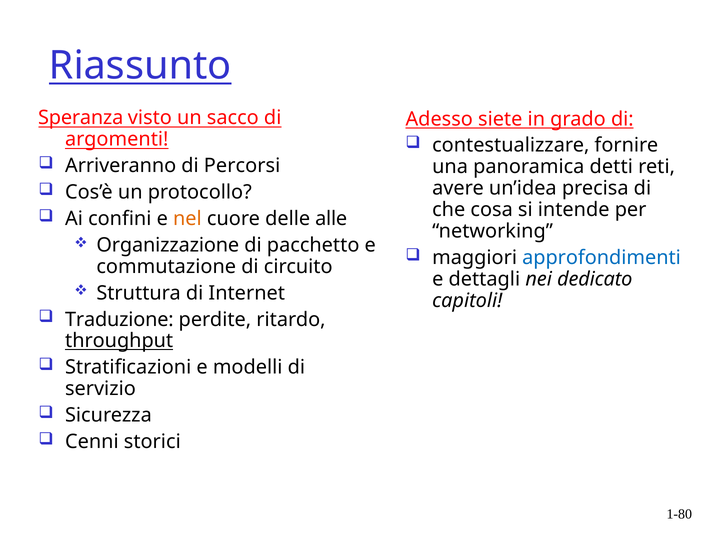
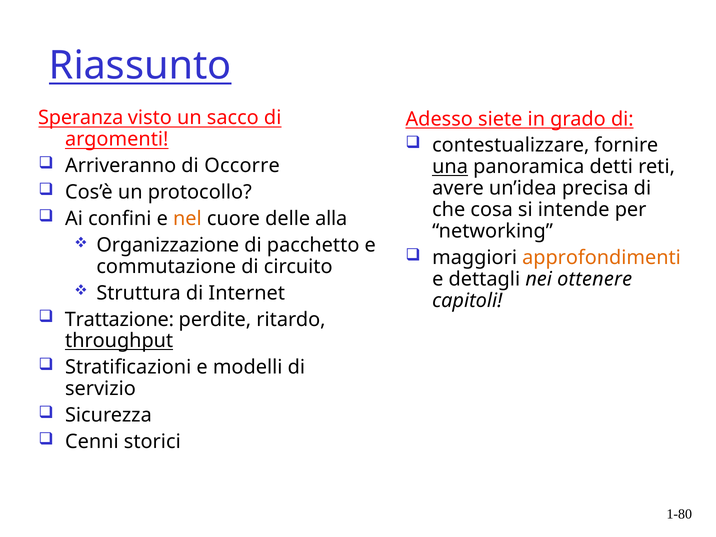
Percorsi: Percorsi -> Occorre (242, 166)
una underline: none -> present (450, 167)
alle: alle -> alla (331, 219)
approfondimenti colour: blue -> orange (601, 258)
dedicato: dedicato -> ottenere (595, 279)
Traduzione: Traduzione -> Trattazione (119, 319)
